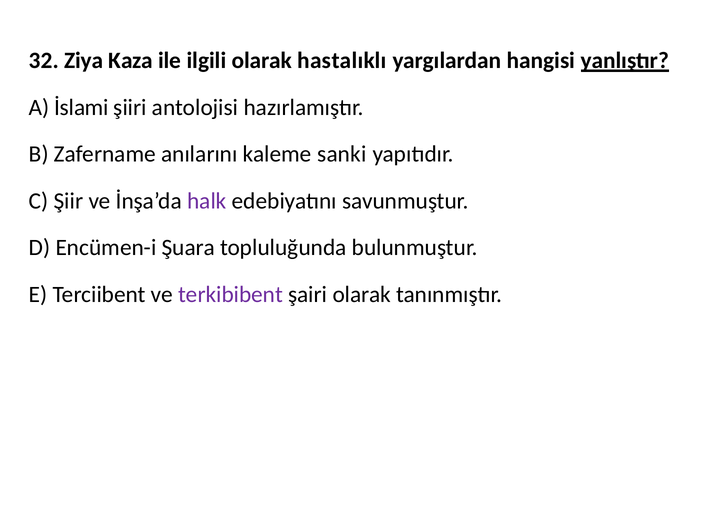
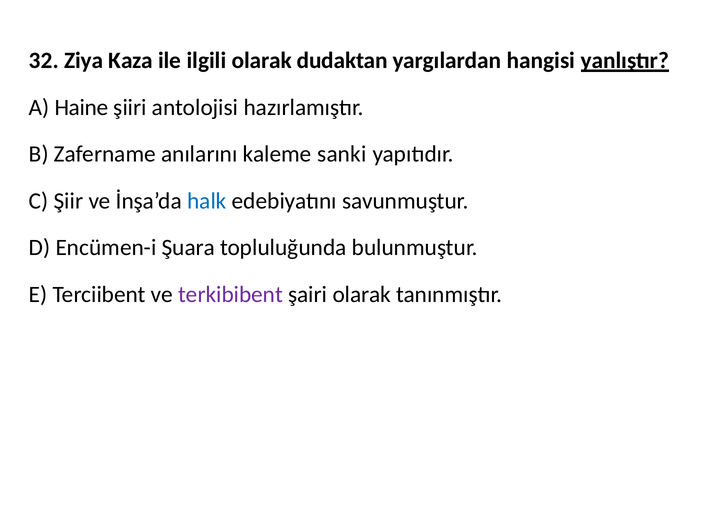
hastalıklı: hastalıklı -> dudaktan (342, 61)
İslami: İslami -> Haine (82, 107)
halk colour: purple -> blue (207, 201)
